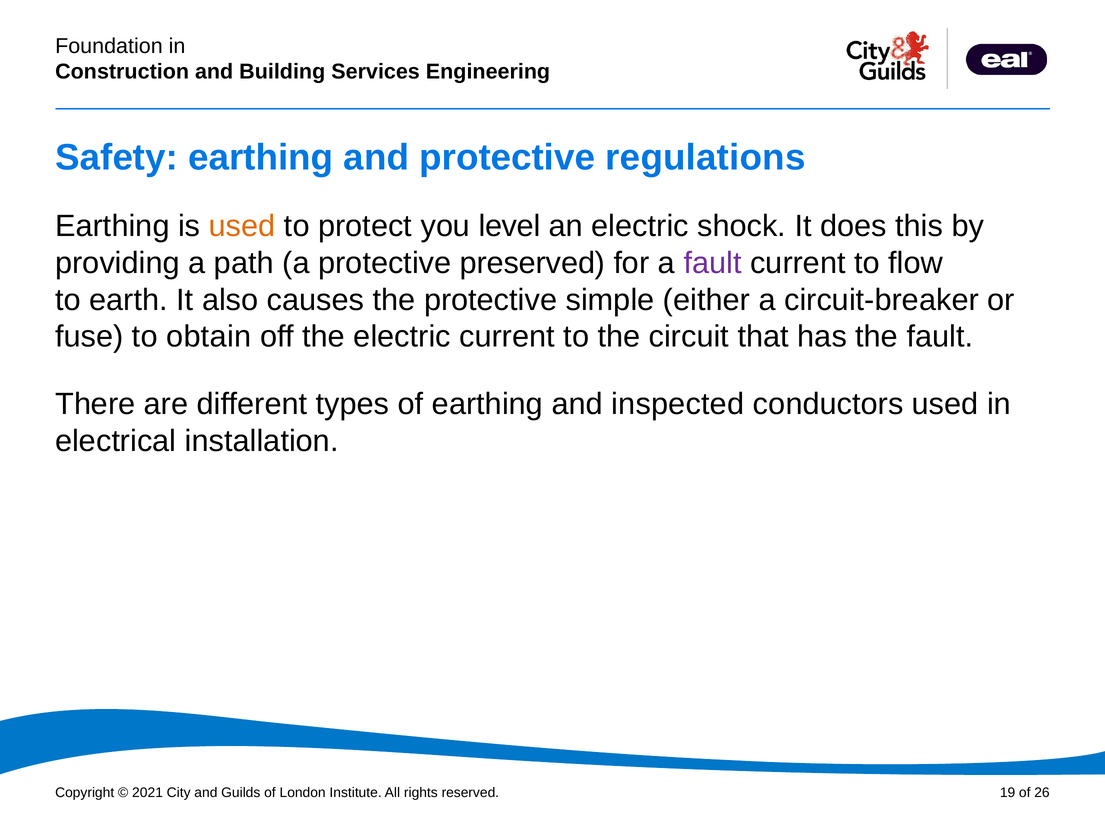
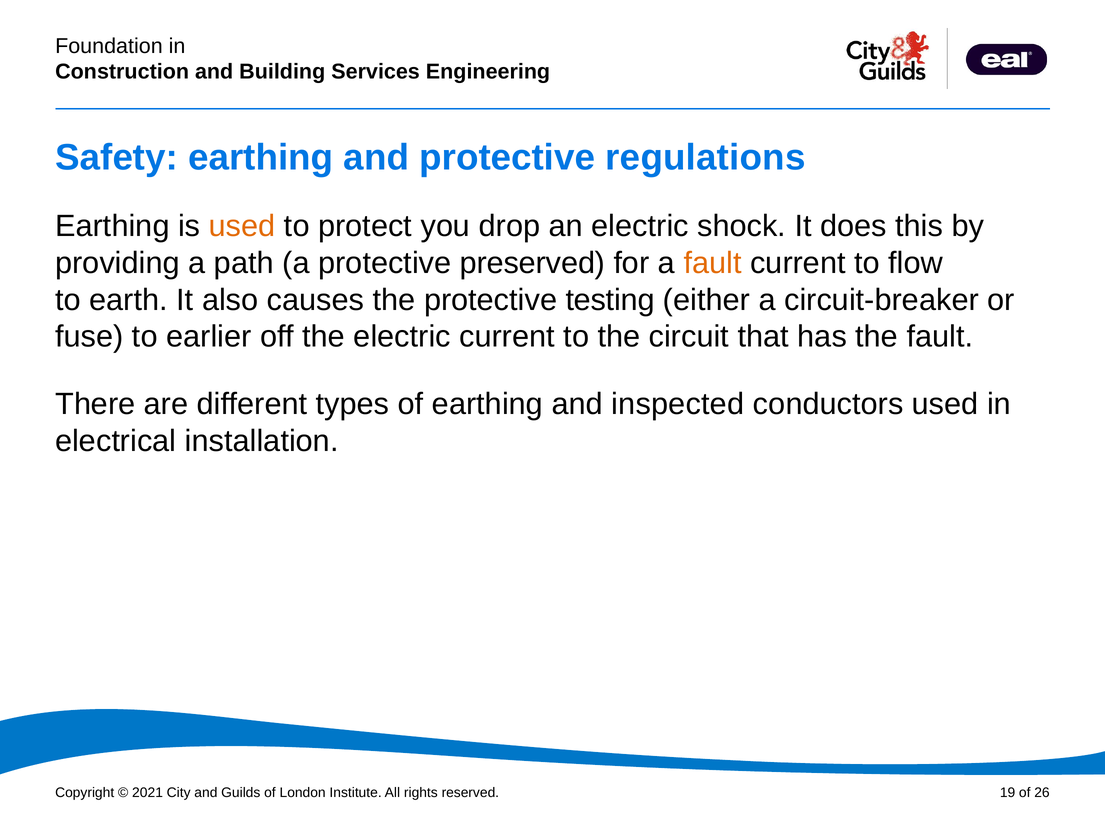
level: level -> drop (509, 226)
fault colour: purple -> orange (713, 263)
simple: simple -> testing (610, 300)
obtain: obtain -> earlier (209, 337)
